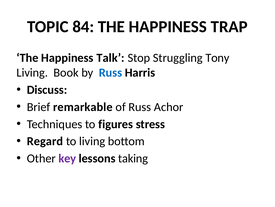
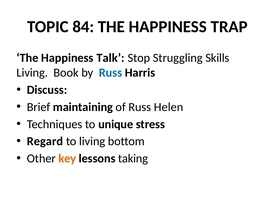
Tony: Tony -> Skills (217, 58)
remarkable: remarkable -> maintaining (83, 107)
Achor: Achor -> Helen (169, 107)
figures: figures -> unique (116, 124)
key colour: purple -> orange (67, 158)
